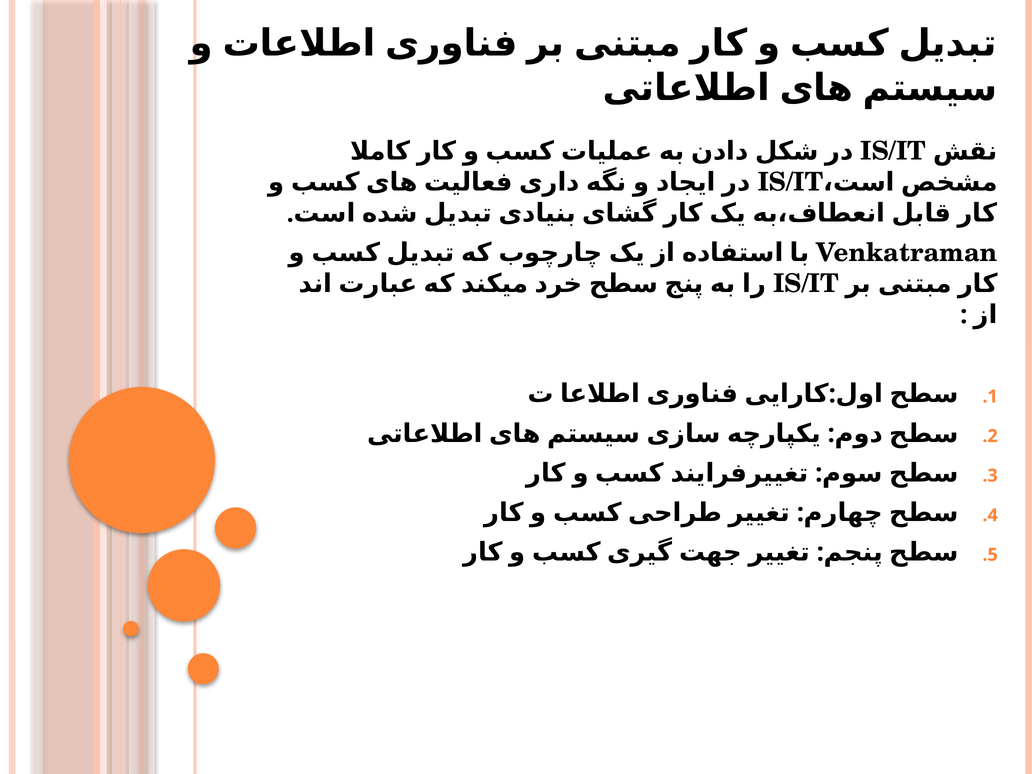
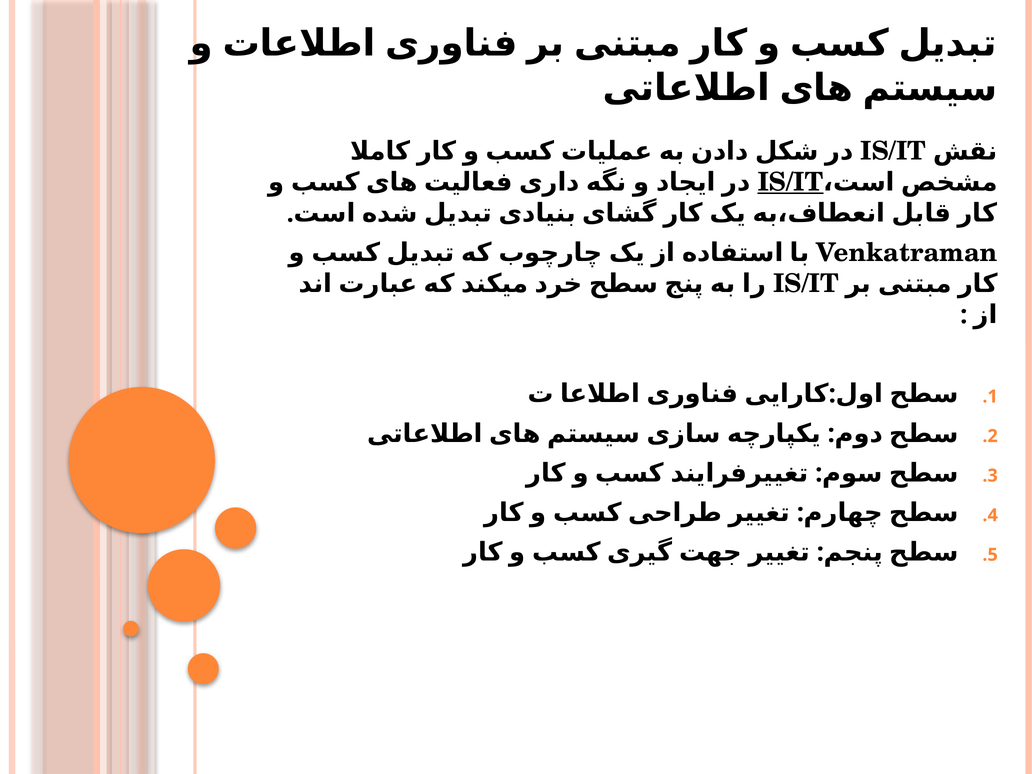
IS/IT underline: none -> present (790, 182)
